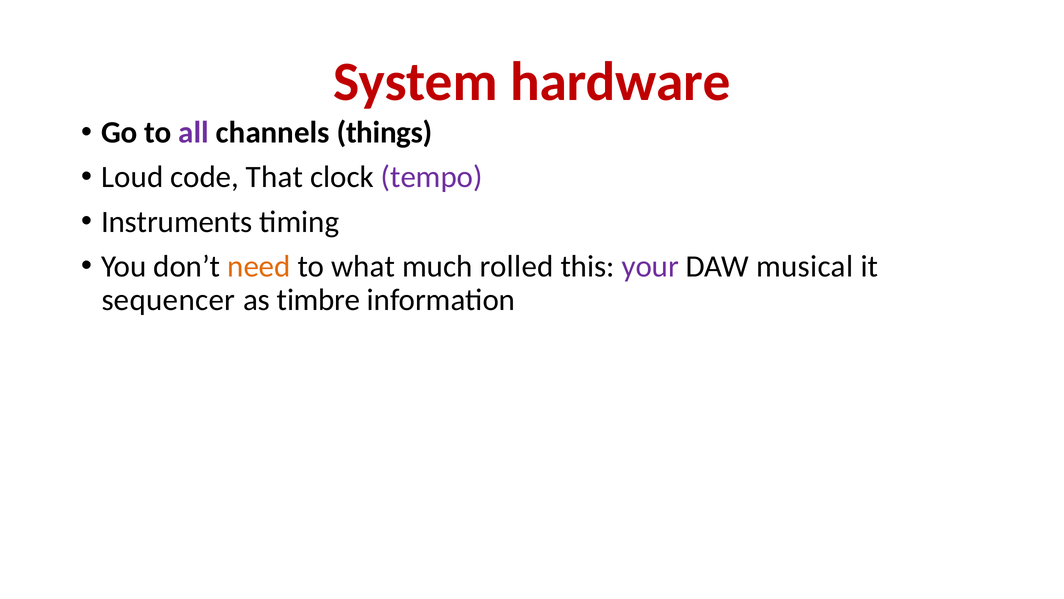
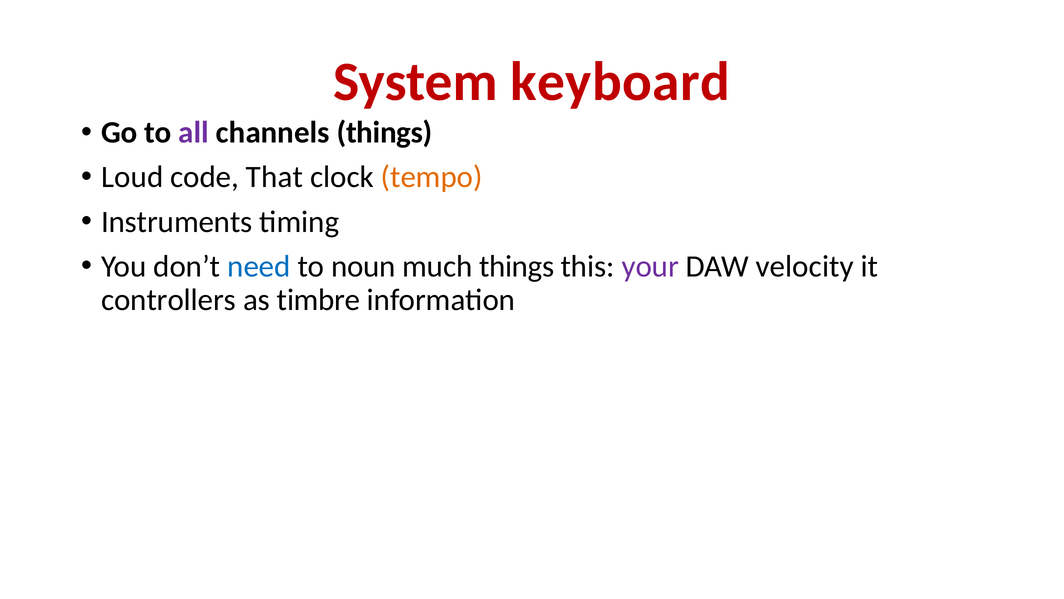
hardware: hardware -> keyboard (620, 82)
tempo colour: purple -> orange (432, 177)
need colour: orange -> blue (259, 266)
what: what -> noun (363, 266)
much rolled: rolled -> things (517, 266)
musical: musical -> velocity (805, 266)
sequencer: sequencer -> controllers (169, 300)
